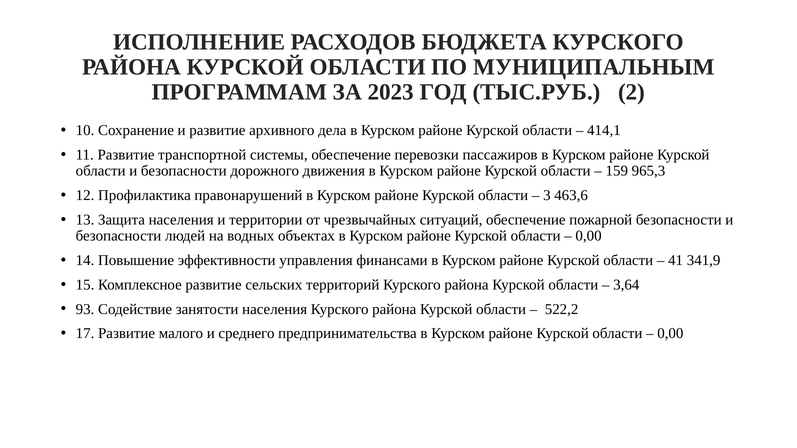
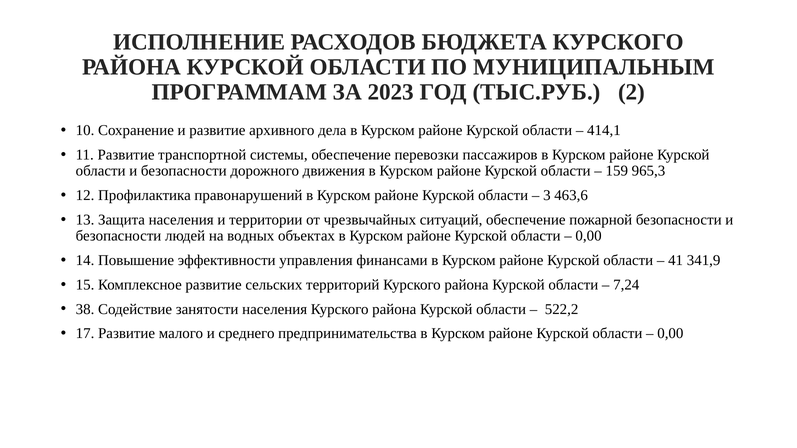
3,64: 3,64 -> 7,24 (626, 285)
93: 93 -> 38 (85, 309)
